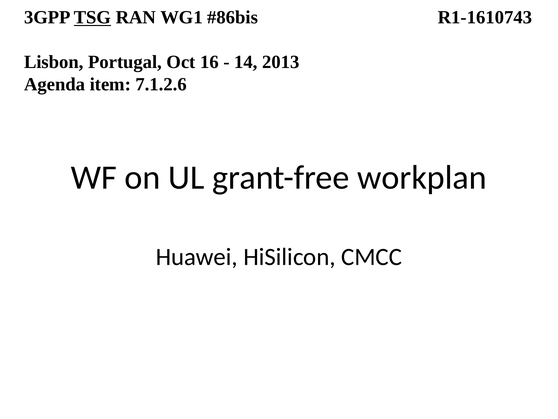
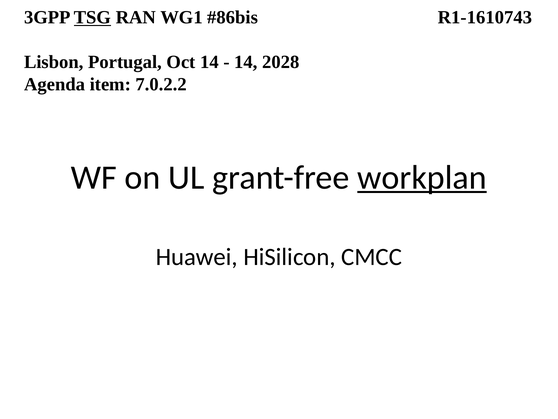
Oct 16: 16 -> 14 (209, 62)
2013: 2013 -> 2028 (281, 62)
7.1.2.6: 7.1.2.6 -> 7.0.2.2 (161, 84)
workplan underline: none -> present (422, 177)
